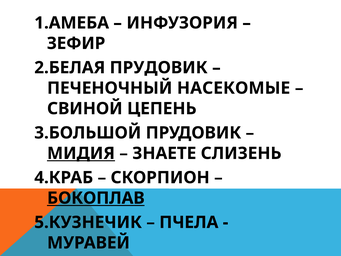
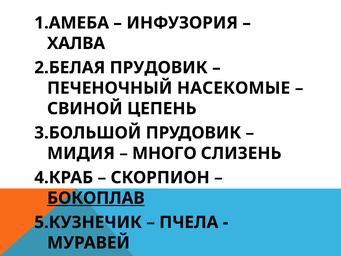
ЗЕФИР: ЗЕФИР -> ХАЛВА (76, 43)
МИДИЯ underline: present -> none (81, 153)
ЗНАЕТЕ: ЗНАЕТЕ -> МНОГО (164, 153)
